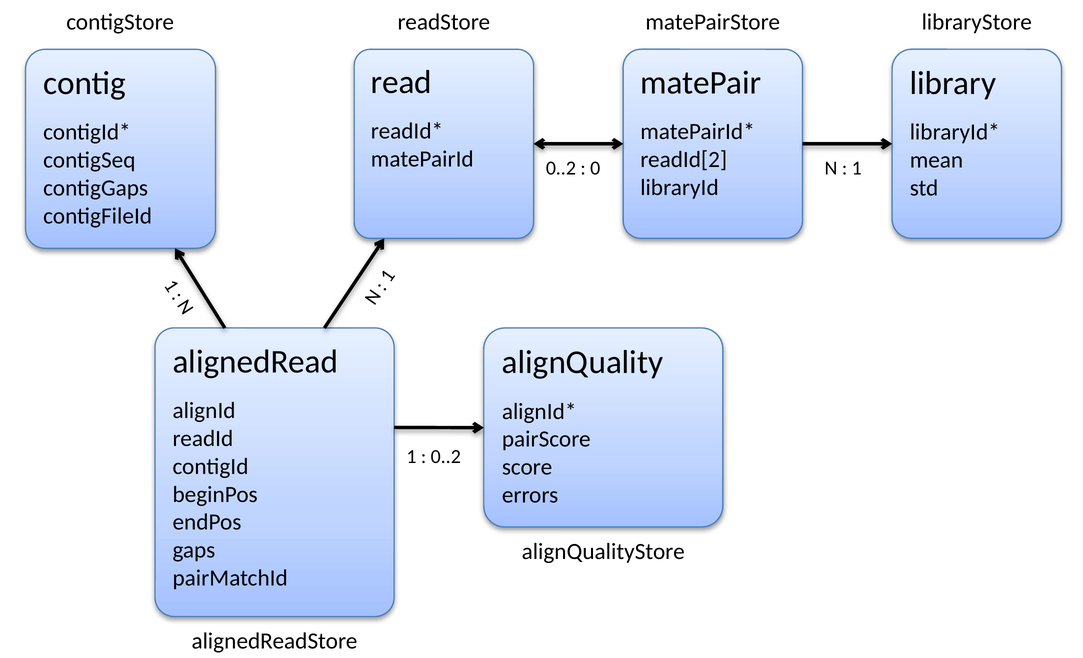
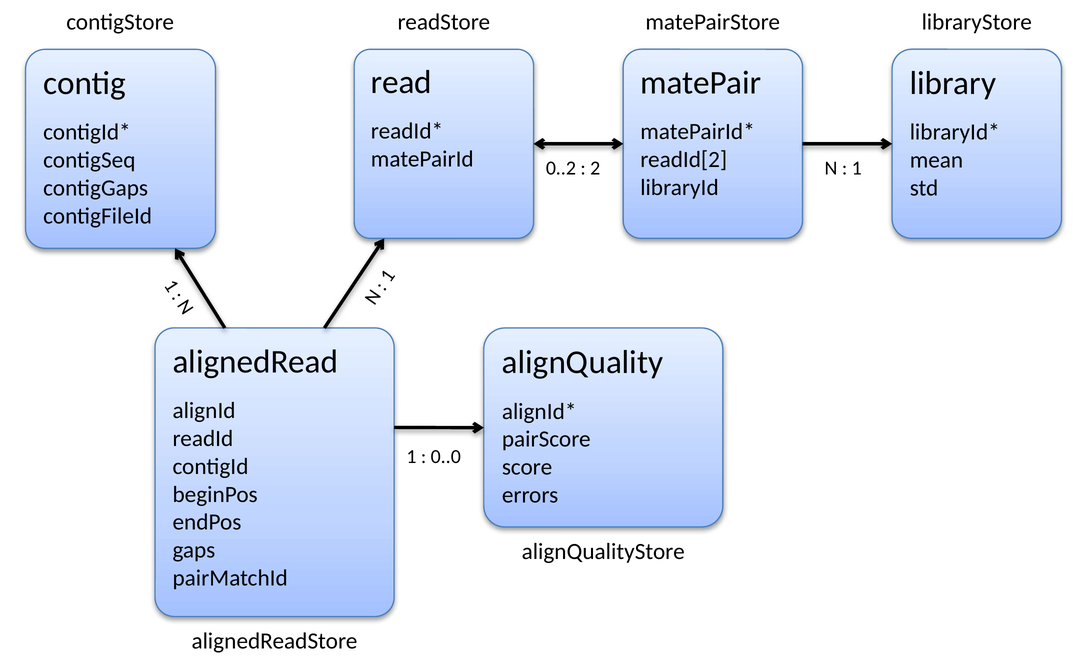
0: 0 -> 2 (595, 168)
0..2: 0..2 -> 0..0 (446, 457)
